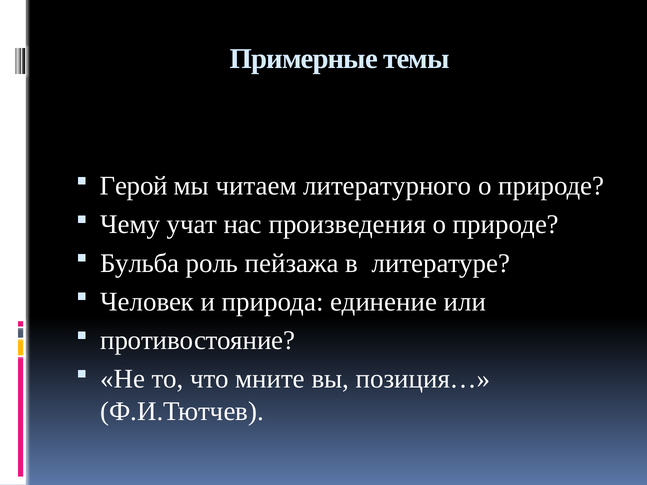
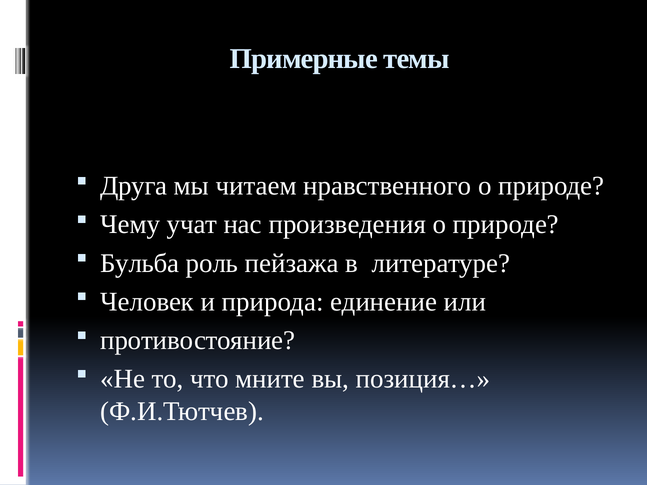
Герой: Герой -> Друга (134, 186)
литературного: литературного -> нравственного (387, 186)
